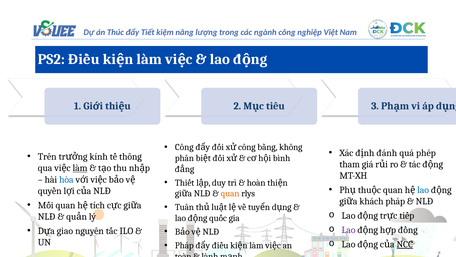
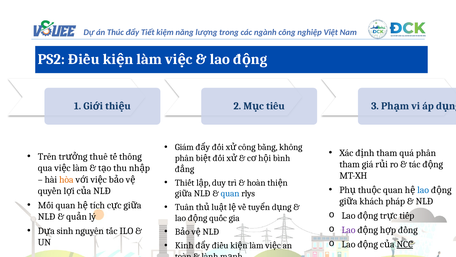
Công: Công -> Giám (184, 147)
đánh: đánh -> tham (387, 153)
quá phép: phép -> phần (426, 153)
kính: kính -> thuê (99, 156)
làm underline: present -> none (80, 168)
hòa colour: blue -> orange (66, 179)
quan colour: orange -> blue (230, 193)
giao: giao -> sinh (65, 231)
Pháp: Pháp -> Kinh (184, 245)
